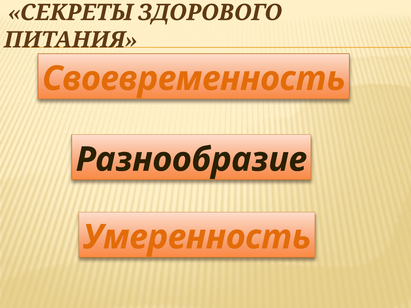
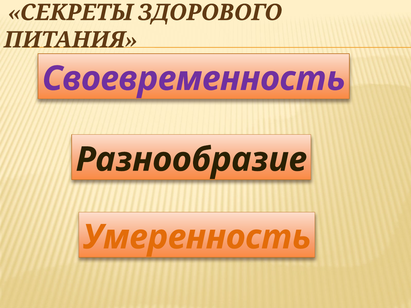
Своевременность colour: orange -> purple (194, 79)
